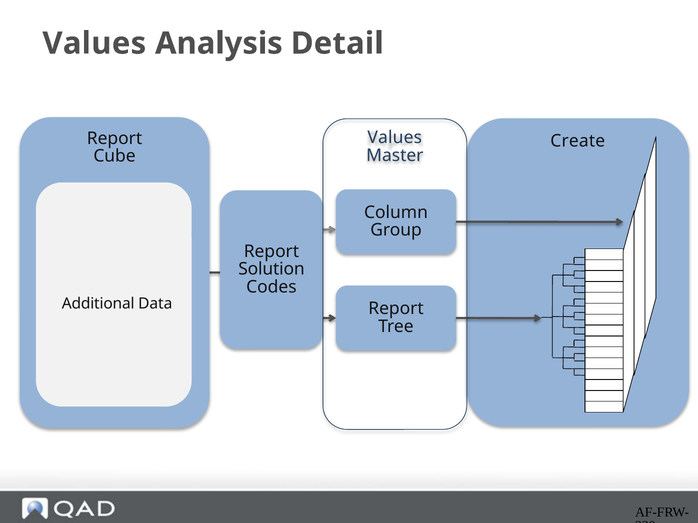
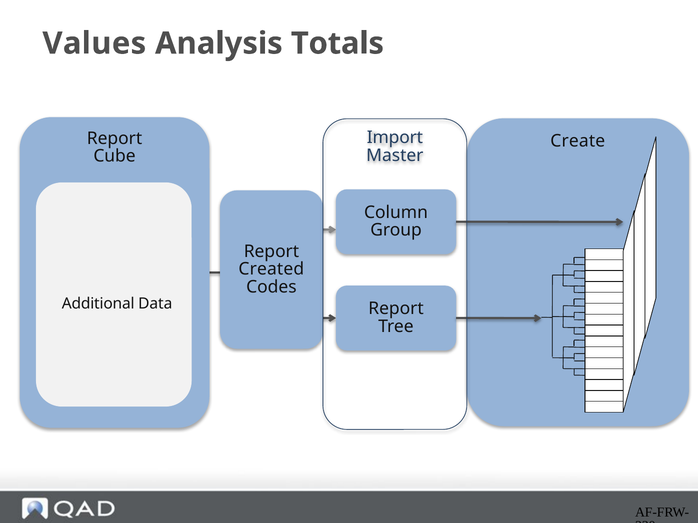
Detail: Detail -> Totals (337, 43)
Values: Values -> Import (395, 138)
Solution: Solution -> Created (271, 269)
